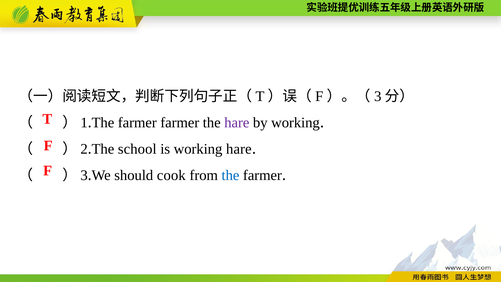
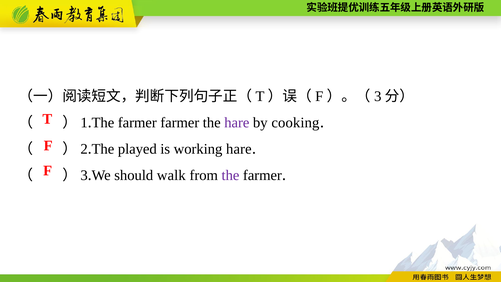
by working: working -> cooking (295, 122)
school: school -> played (137, 149)
cook: cook -> walk (171, 175)
the colour: blue -> purple (230, 175)
